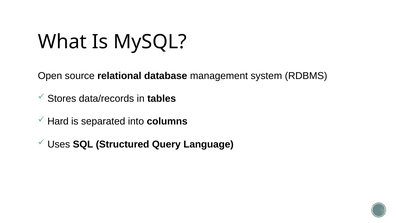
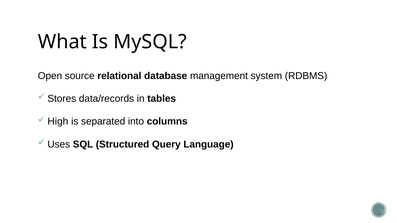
Hard: Hard -> High (58, 122)
